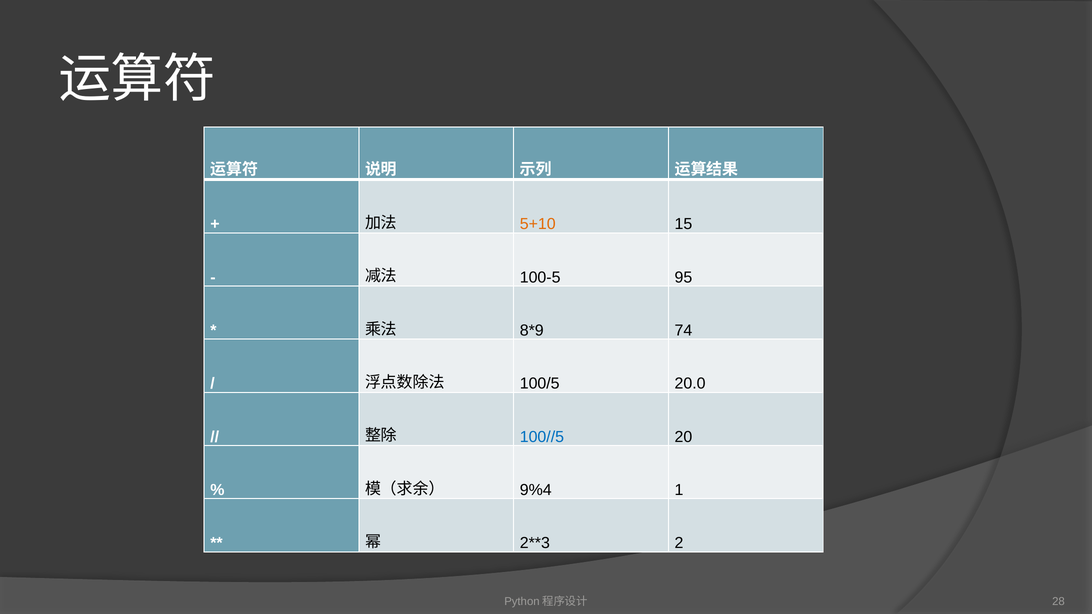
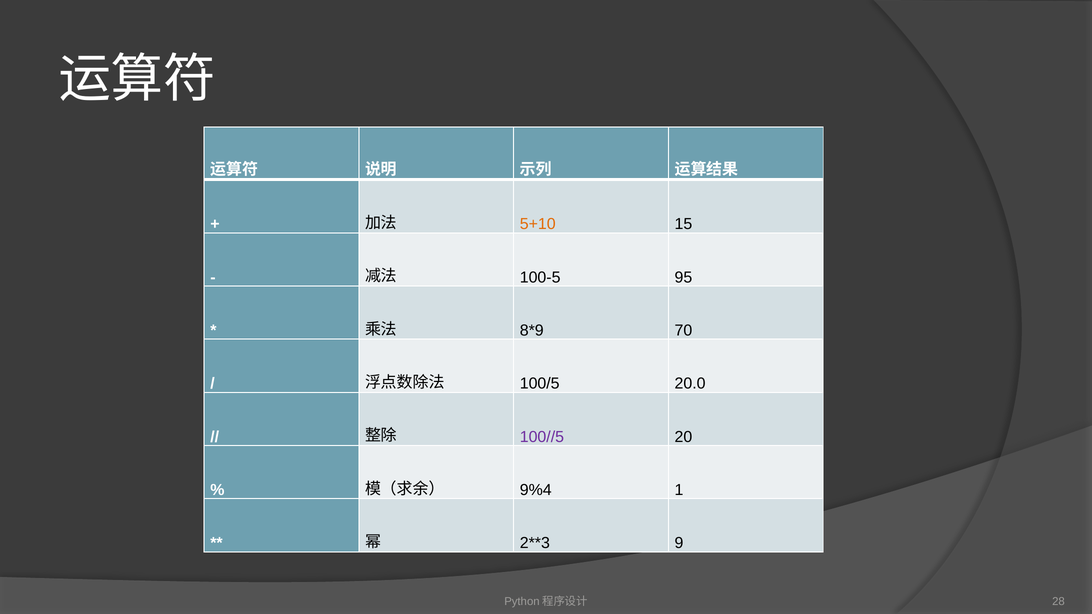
74: 74 -> 70 (683, 331)
100//5 colour: blue -> purple (542, 437)
2: 2 -> 9 (679, 543)
